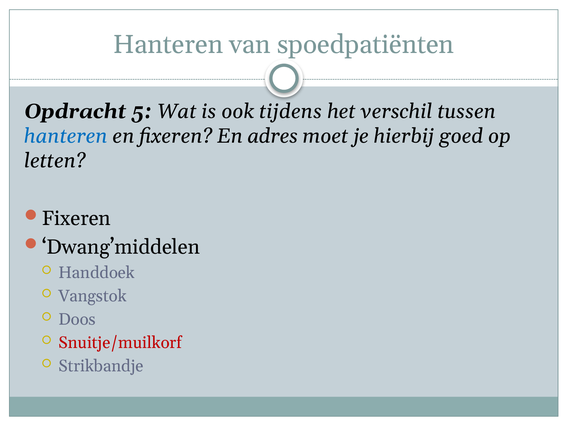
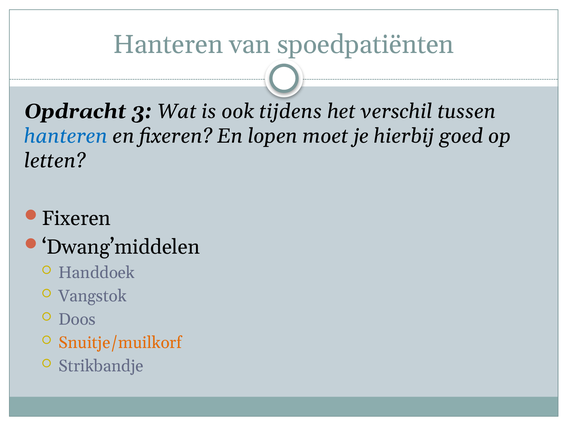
5: 5 -> 3 (142, 111)
adres: adres -> lopen (273, 136)
Snuitje/muilkorf colour: red -> orange (120, 343)
